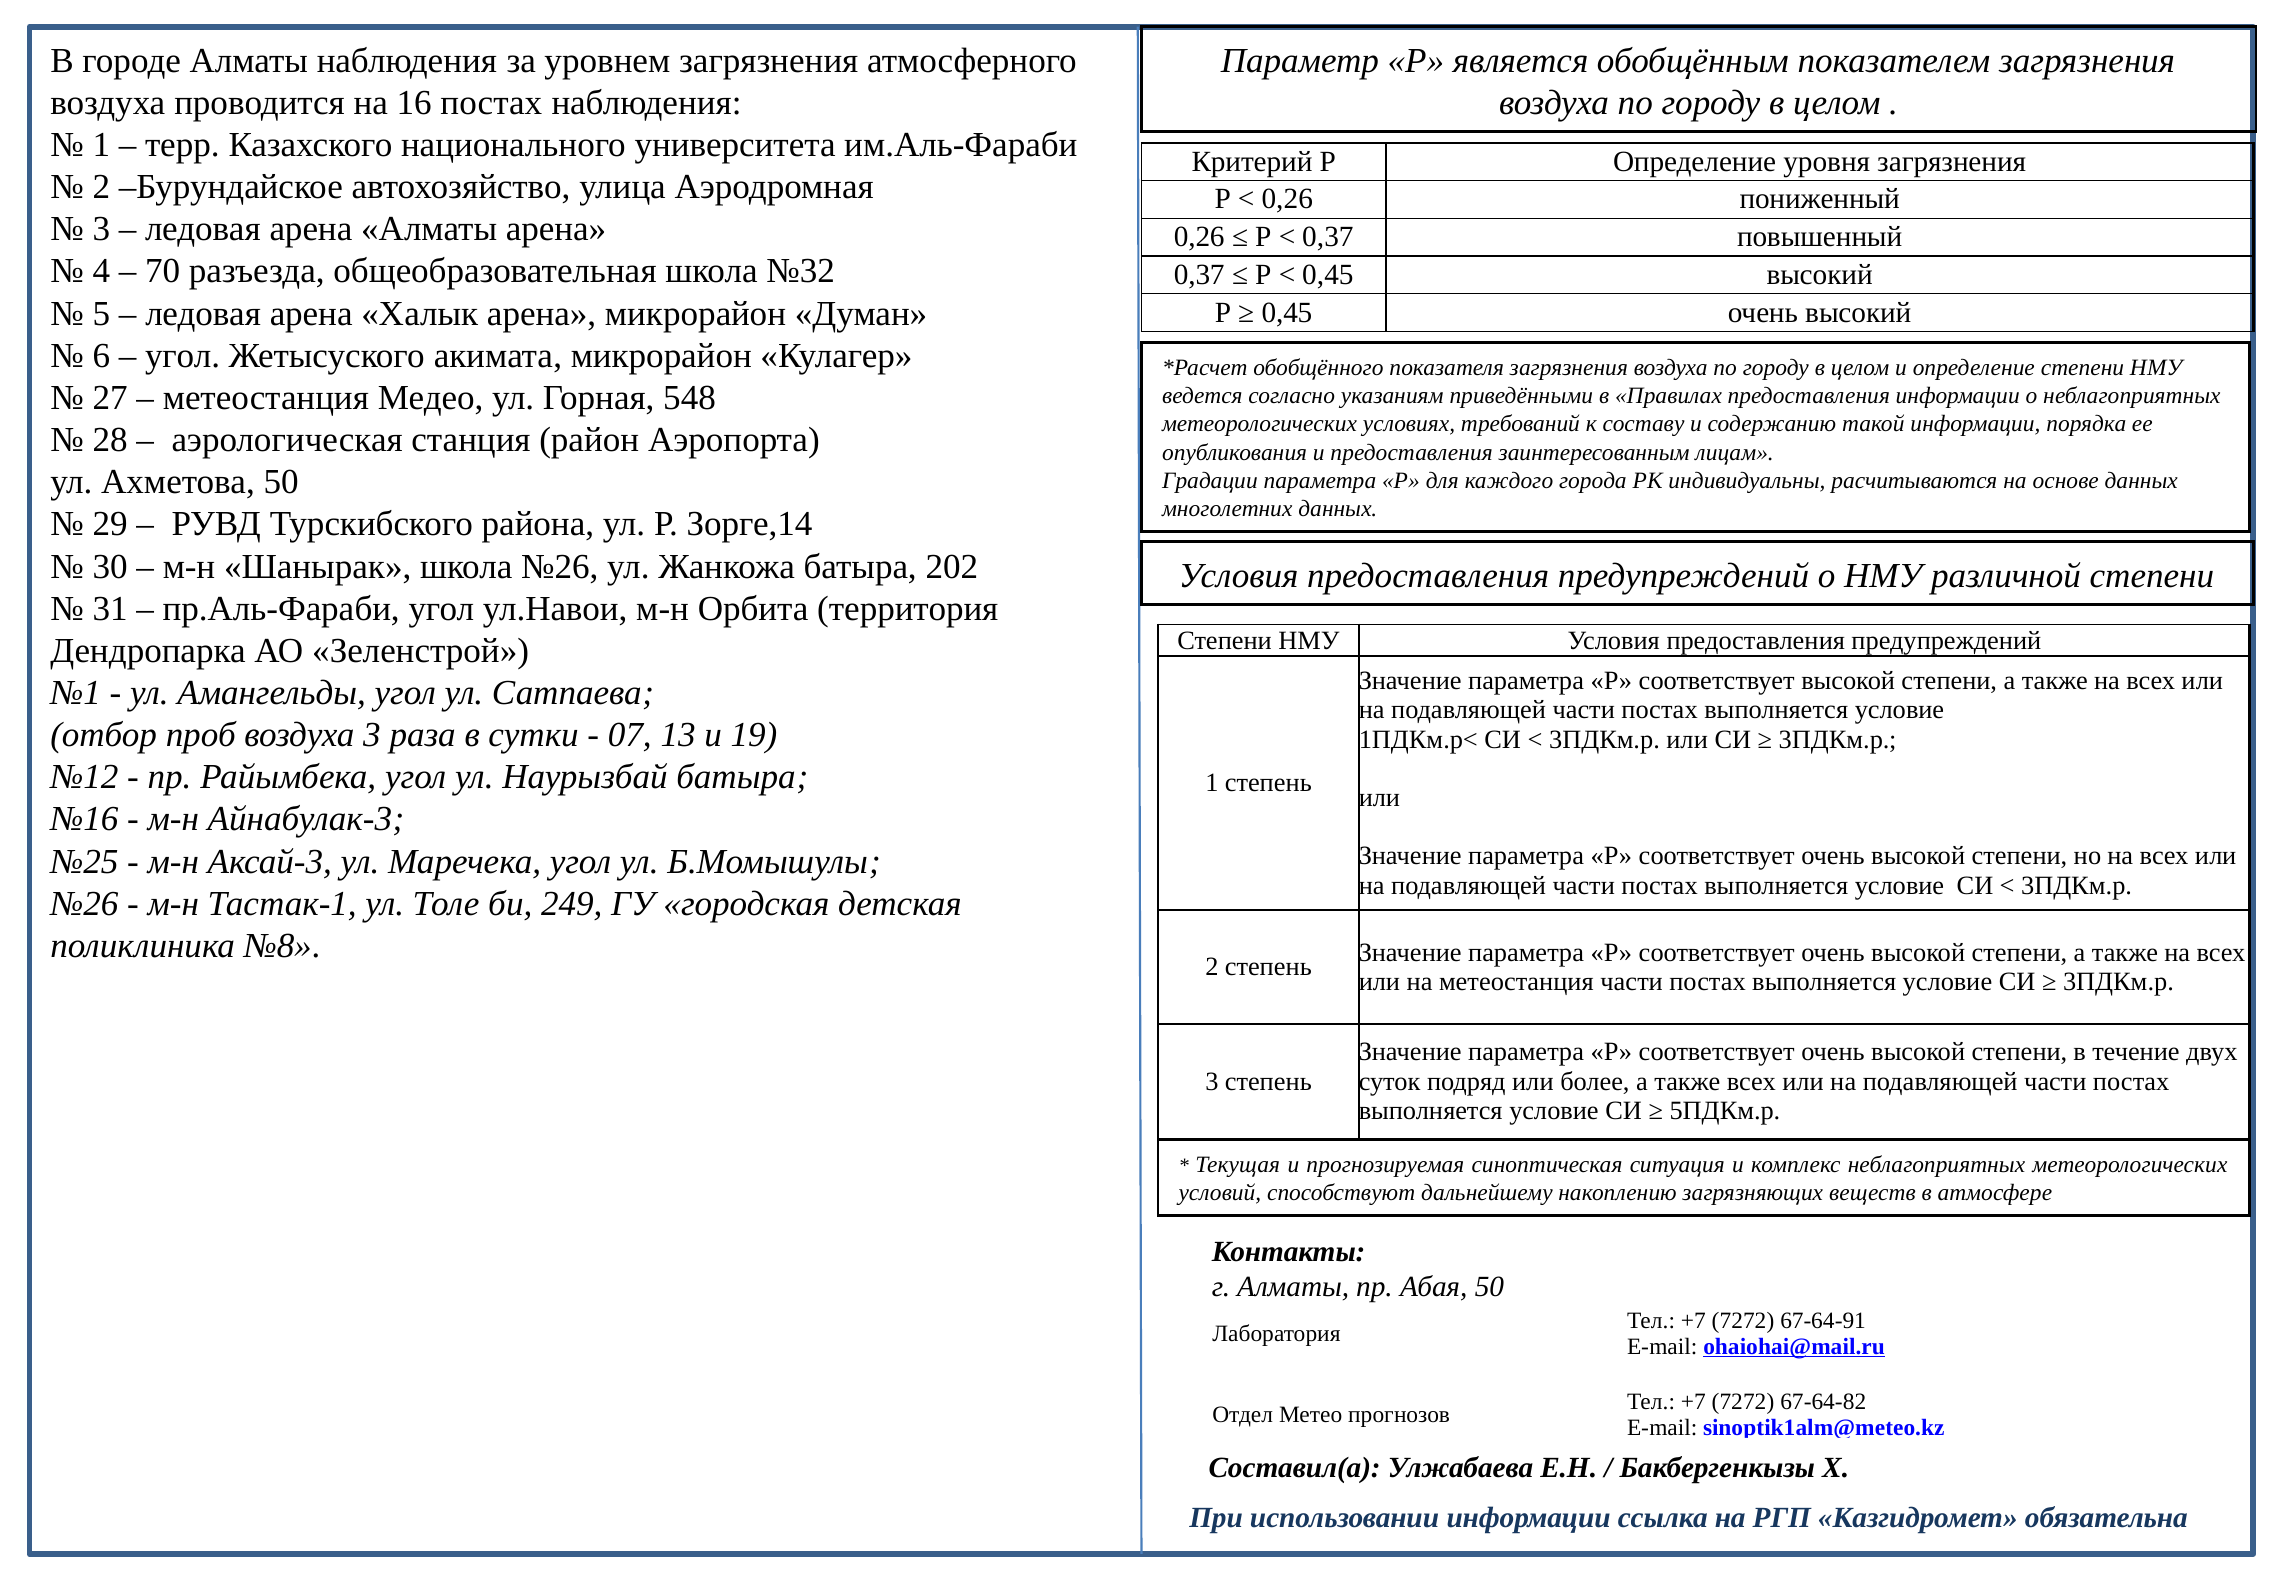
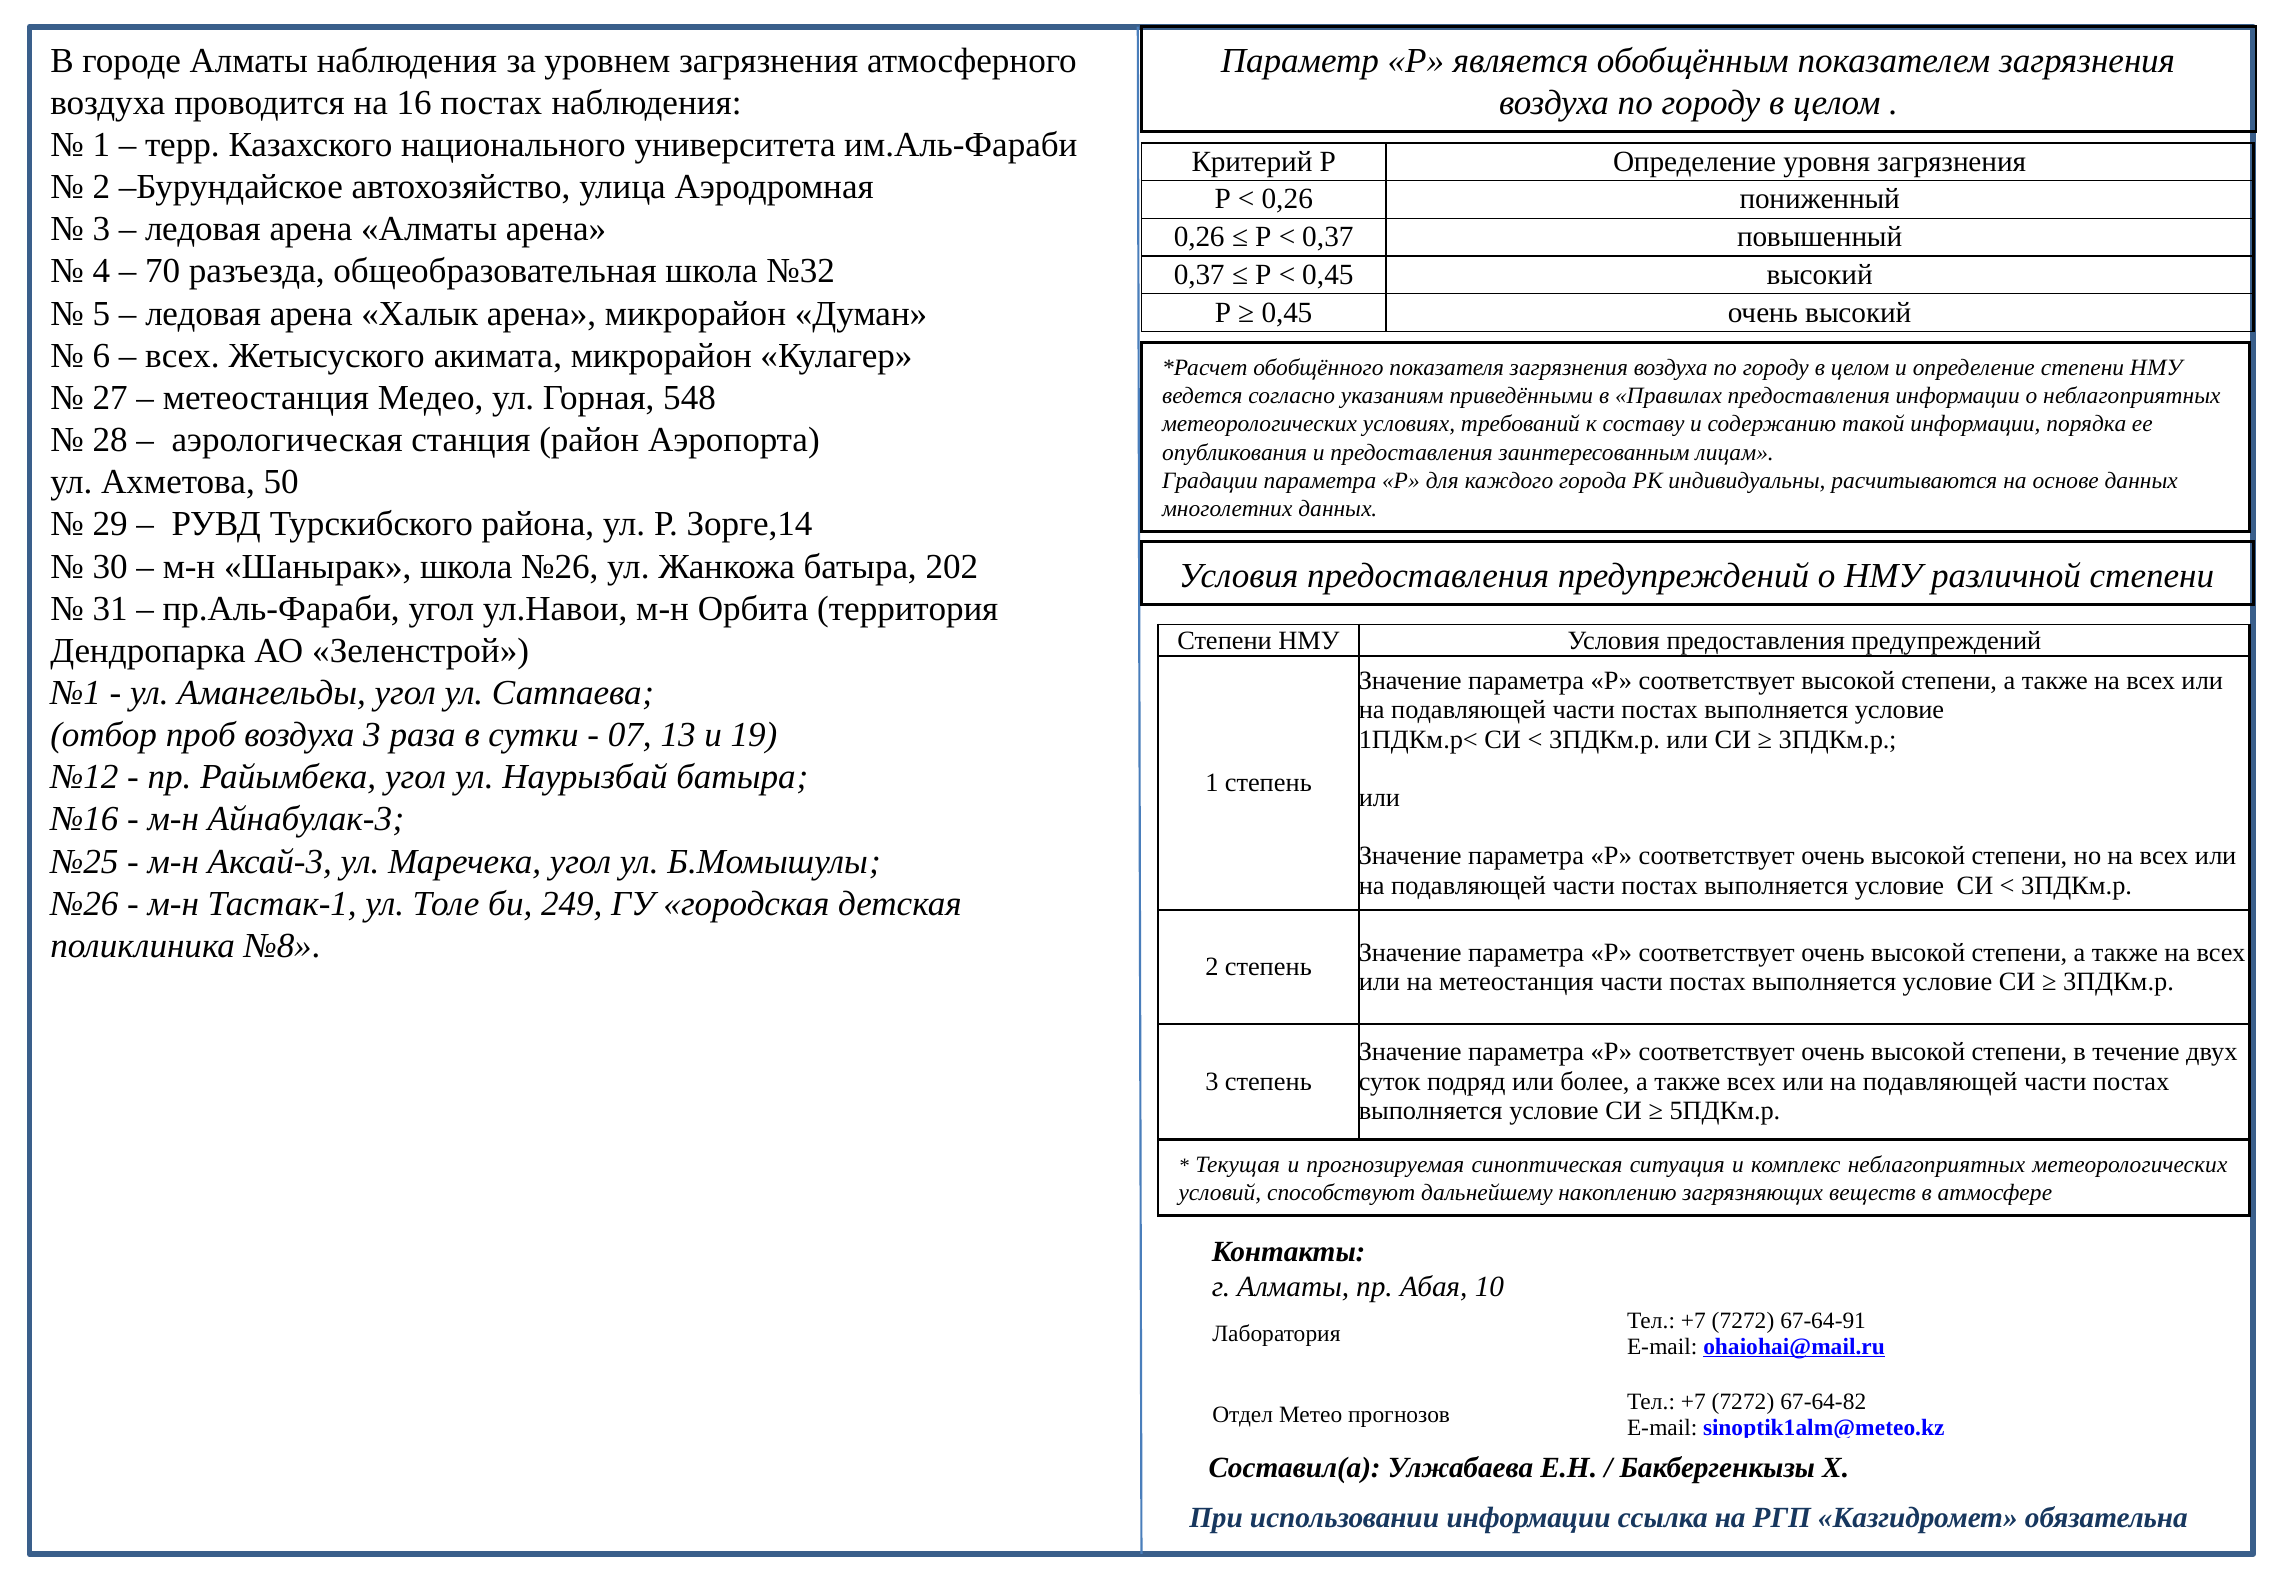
угол: угол -> всех (182, 356)
Абая 50: 50 -> 10 (1489, 1287)
